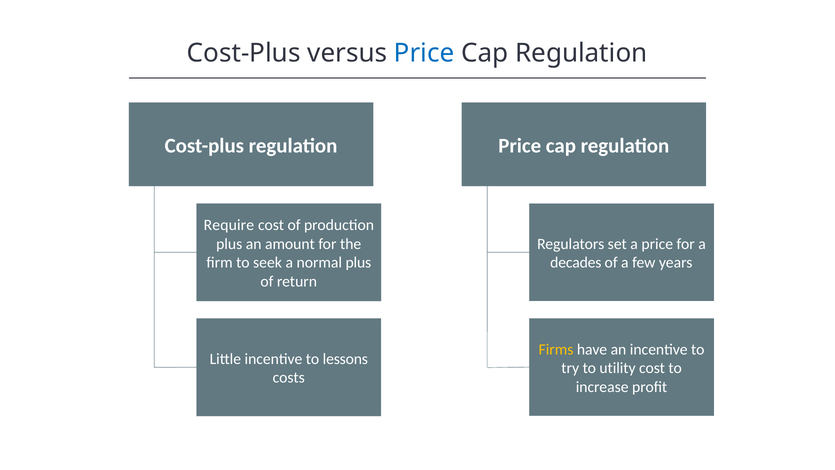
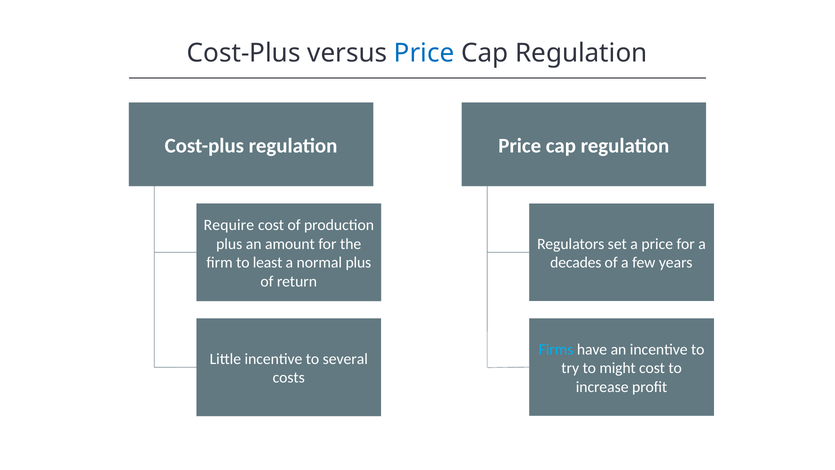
seek: seek -> least (268, 263)
Firms colour: yellow -> light blue (556, 349)
lessons: lessons -> several (345, 359)
utility: utility -> might (618, 368)
